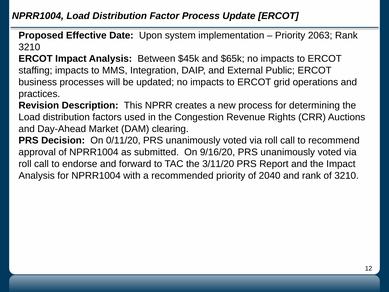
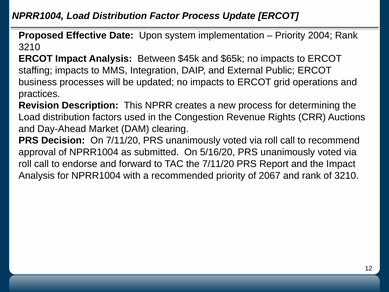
2063: 2063 -> 2004 (320, 35)
On 0/11/20: 0/11/20 -> 7/11/20 (123, 140)
9/16/20: 9/16/20 -> 5/16/20 (218, 152)
the 3/11/20: 3/11/20 -> 7/11/20 (218, 164)
2040: 2040 -> 2067 (270, 175)
